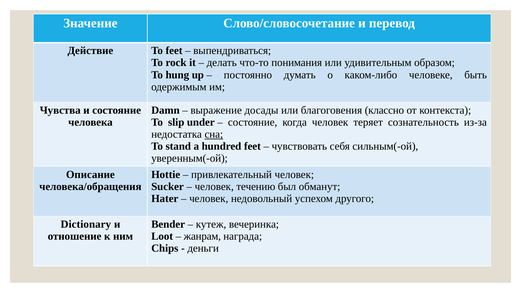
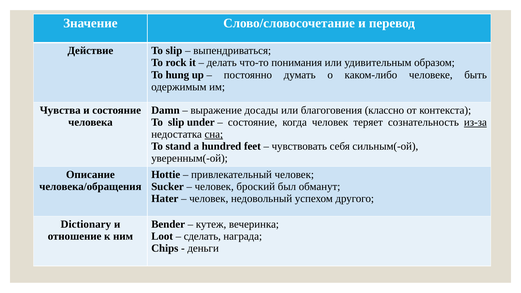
Действие To feet: feet -> slip (174, 51)
из-за underline: none -> present (475, 122)
течению: течению -> броский (256, 187)
жанрам: жанрам -> сделать (202, 236)
